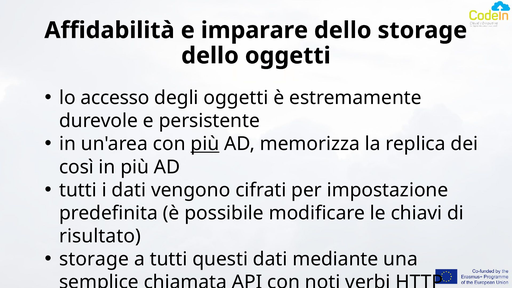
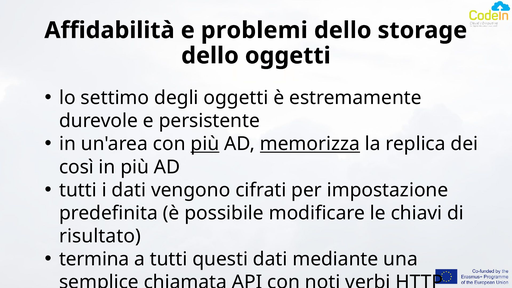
imparare: imparare -> problemi (254, 30)
accesso: accesso -> settimo (115, 98)
memorizza underline: none -> present (310, 144)
storage: storage -> termina (94, 259)
